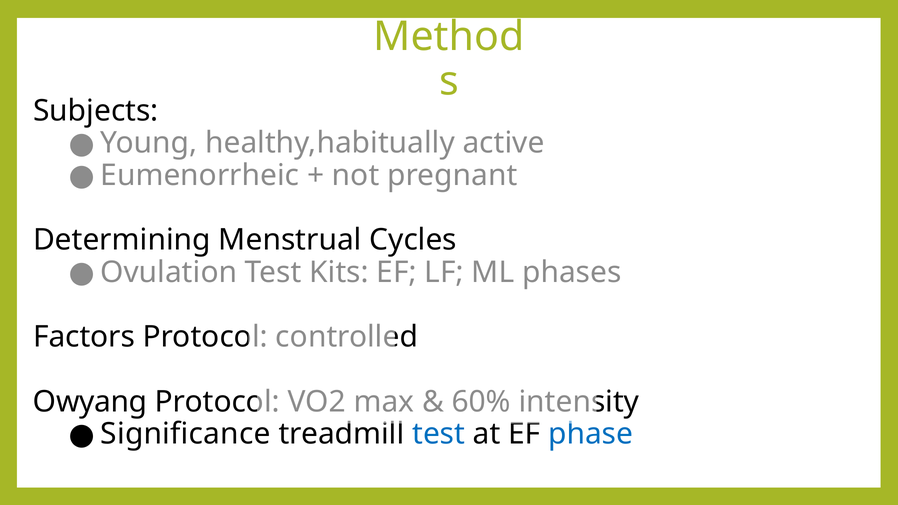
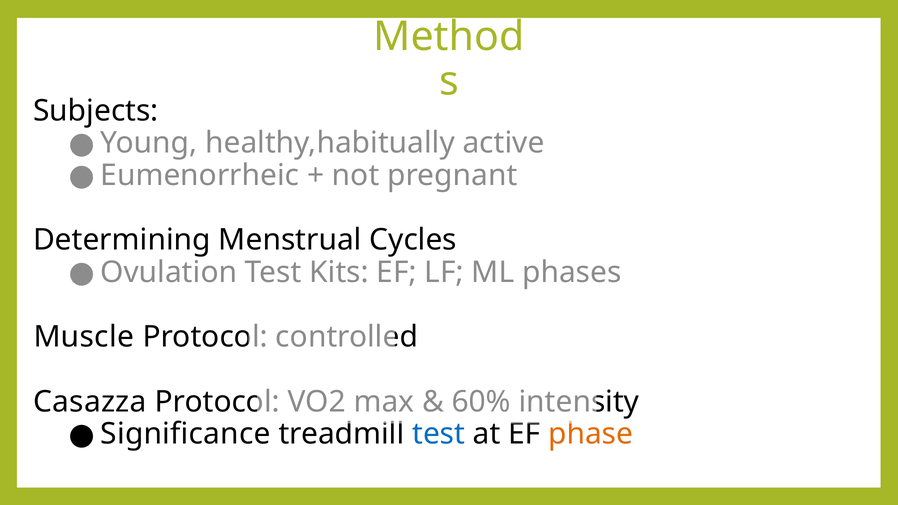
Factors: Factors -> Muscle (84, 337)
Owyang: Owyang -> Casazza (90, 402)
phase colour: blue -> orange (591, 434)
